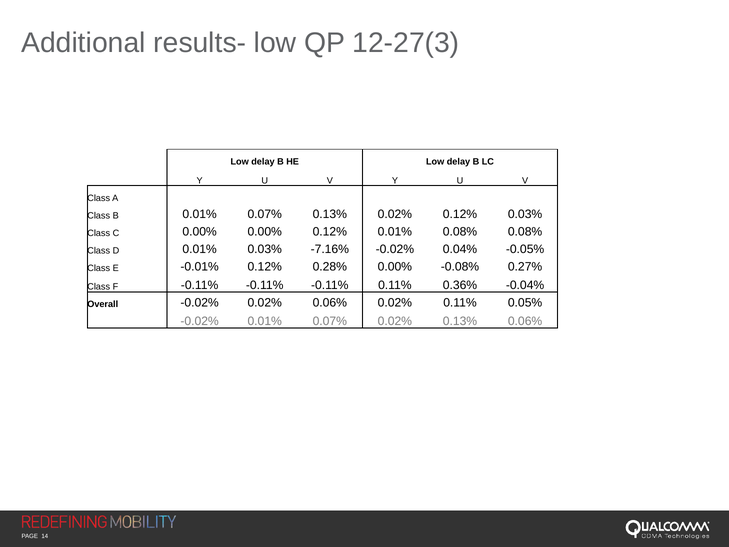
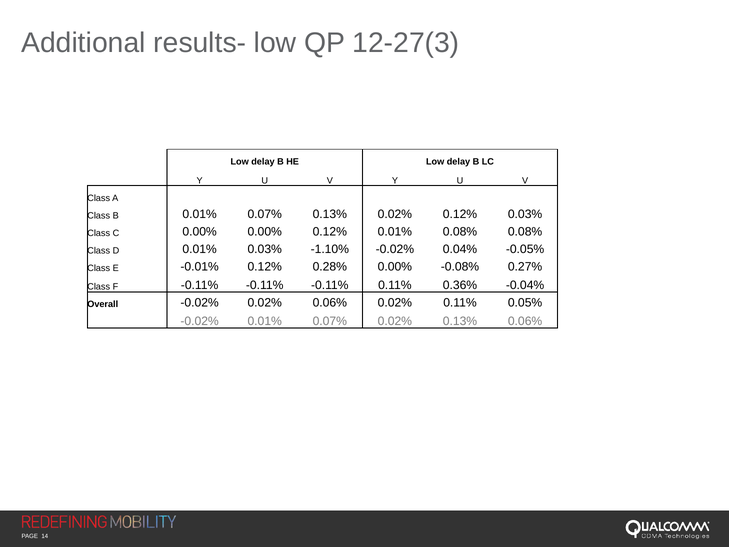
-7.16%: -7.16% -> -1.10% (330, 249)
